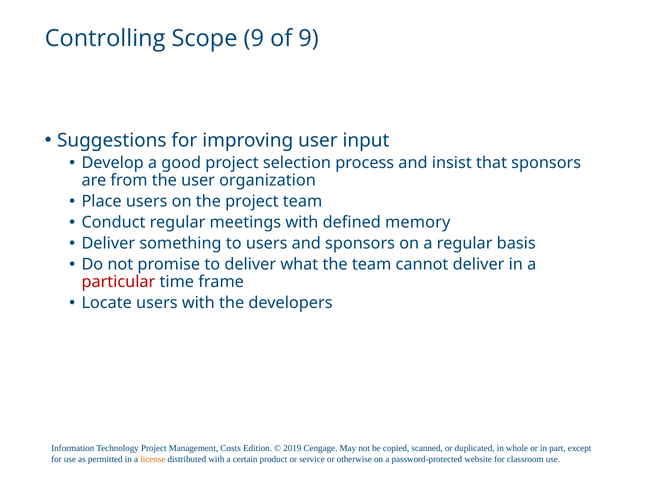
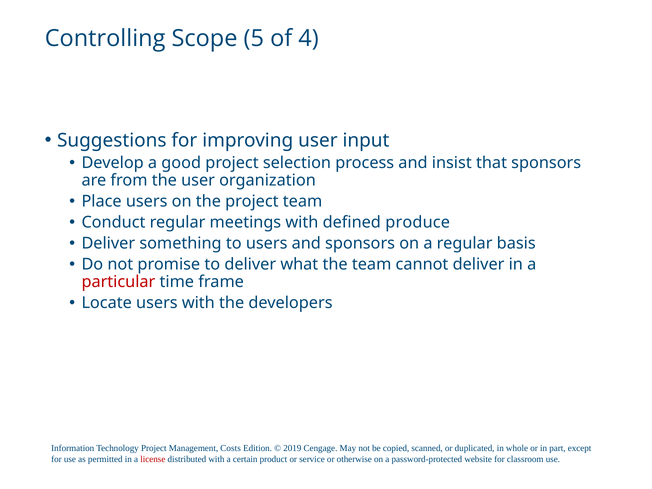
Scope 9: 9 -> 5 (254, 39)
of 9: 9 -> 4 (309, 39)
memory: memory -> produce (418, 222)
license colour: orange -> red (153, 459)
